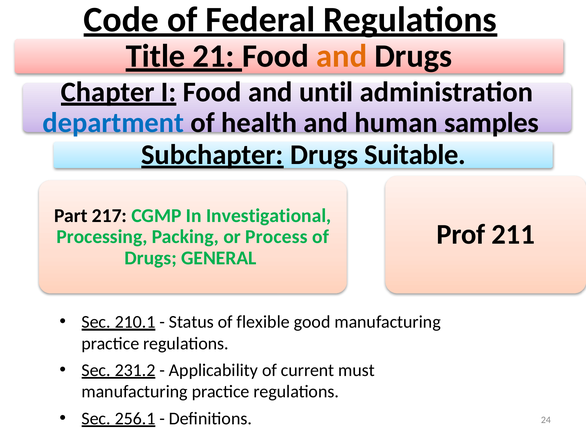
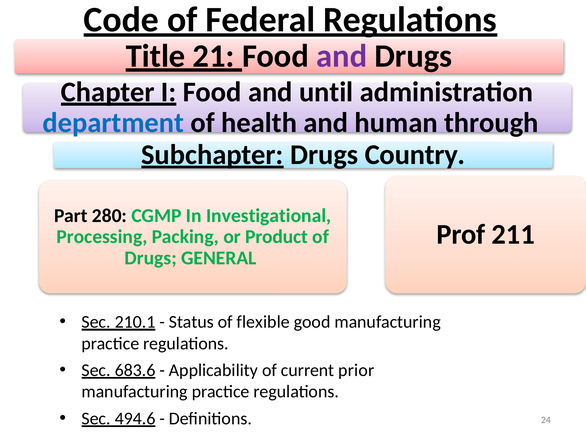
and colour: orange -> purple (342, 56)
samples: samples -> through (491, 123)
Suitable: Suitable -> Country (415, 155)
217: 217 -> 280 (109, 215)
Process: Process -> Product (277, 237)
231.2: 231.2 -> 683.6 (135, 370)
must: must -> prior (356, 370)
256.1: 256.1 -> 494.6 (135, 418)
